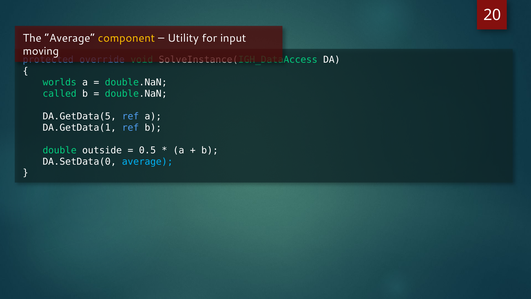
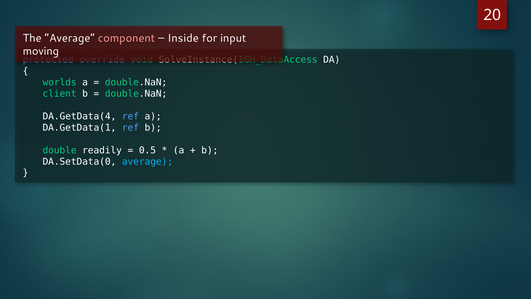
component colour: yellow -> pink (126, 38)
Utility: Utility -> Inside (183, 38)
called: called -> client (60, 94)
DA.GetData(5: DA.GetData(5 -> DA.GetData(4 (79, 116)
outside: outside -> readily (102, 150)
